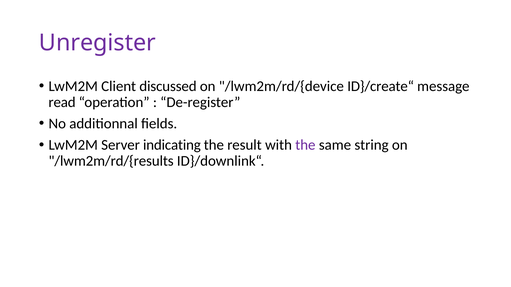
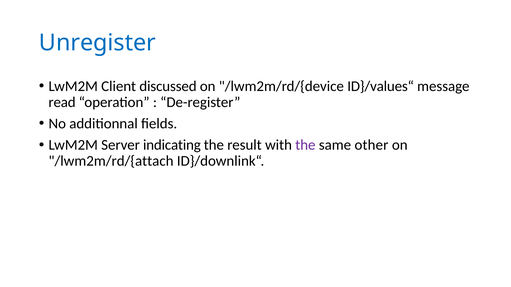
Unregister colour: purple -> blue (97, 43)
ID}/create“: ID}/create“ -> ID}/values“ (381, 86)
string: string -> other (371, 145)
/lwm2m/rd/{results: /lwm2m/rd/{results -> /lwm2m/rd/{attach (111, 161)
